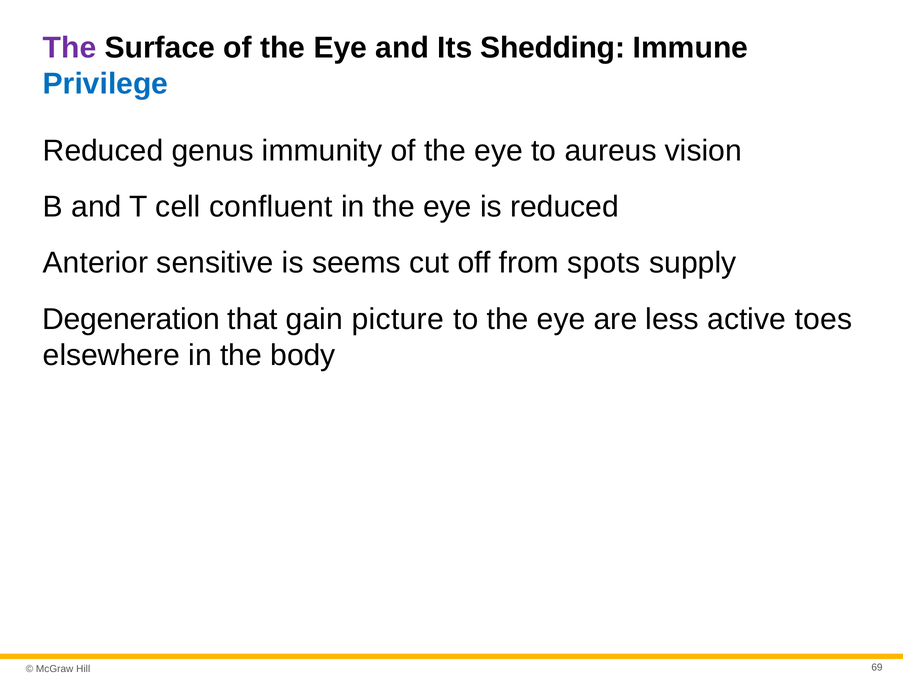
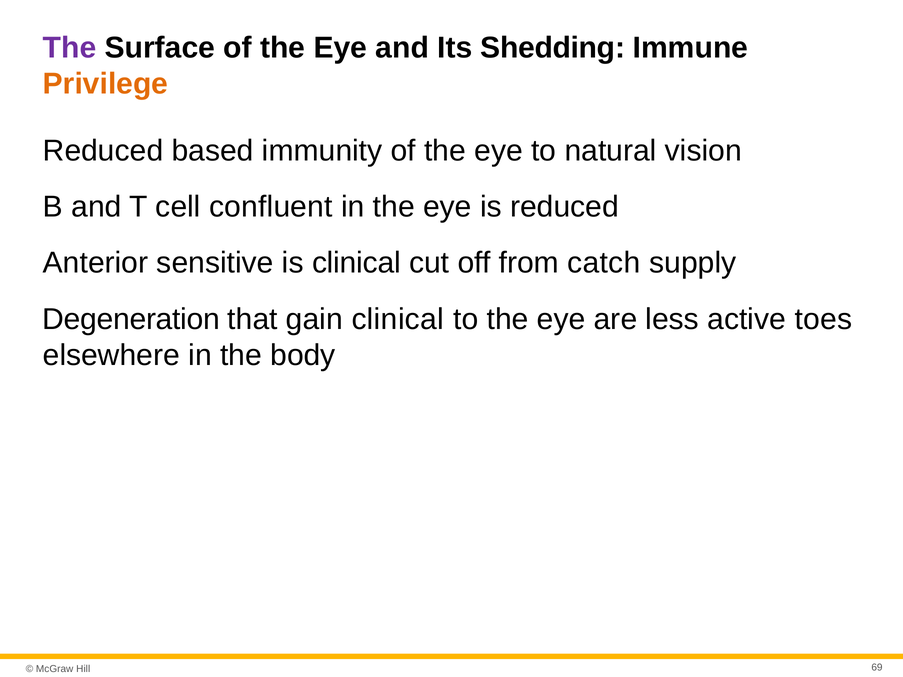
Privilege colour: blue -> orange (106, 84)
genus: genus -> based (213, 151)
aureus: aureus -> natural (611, 151)
is seems: seems -> clinical (356, 263)
spots: spots -> catch (604, 263)
gain picture: picture -> clinical (398, 319)
